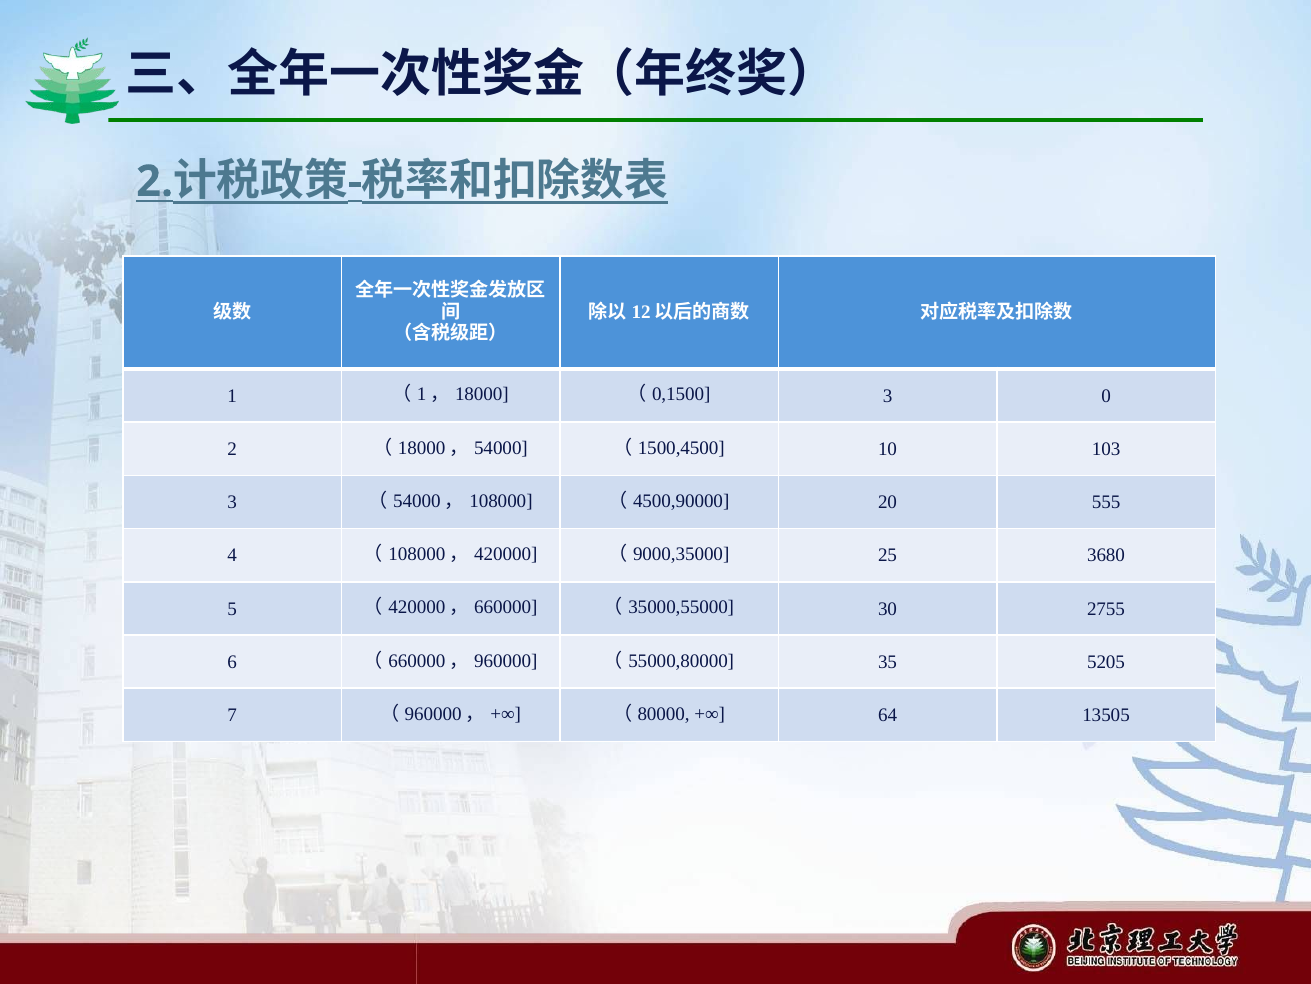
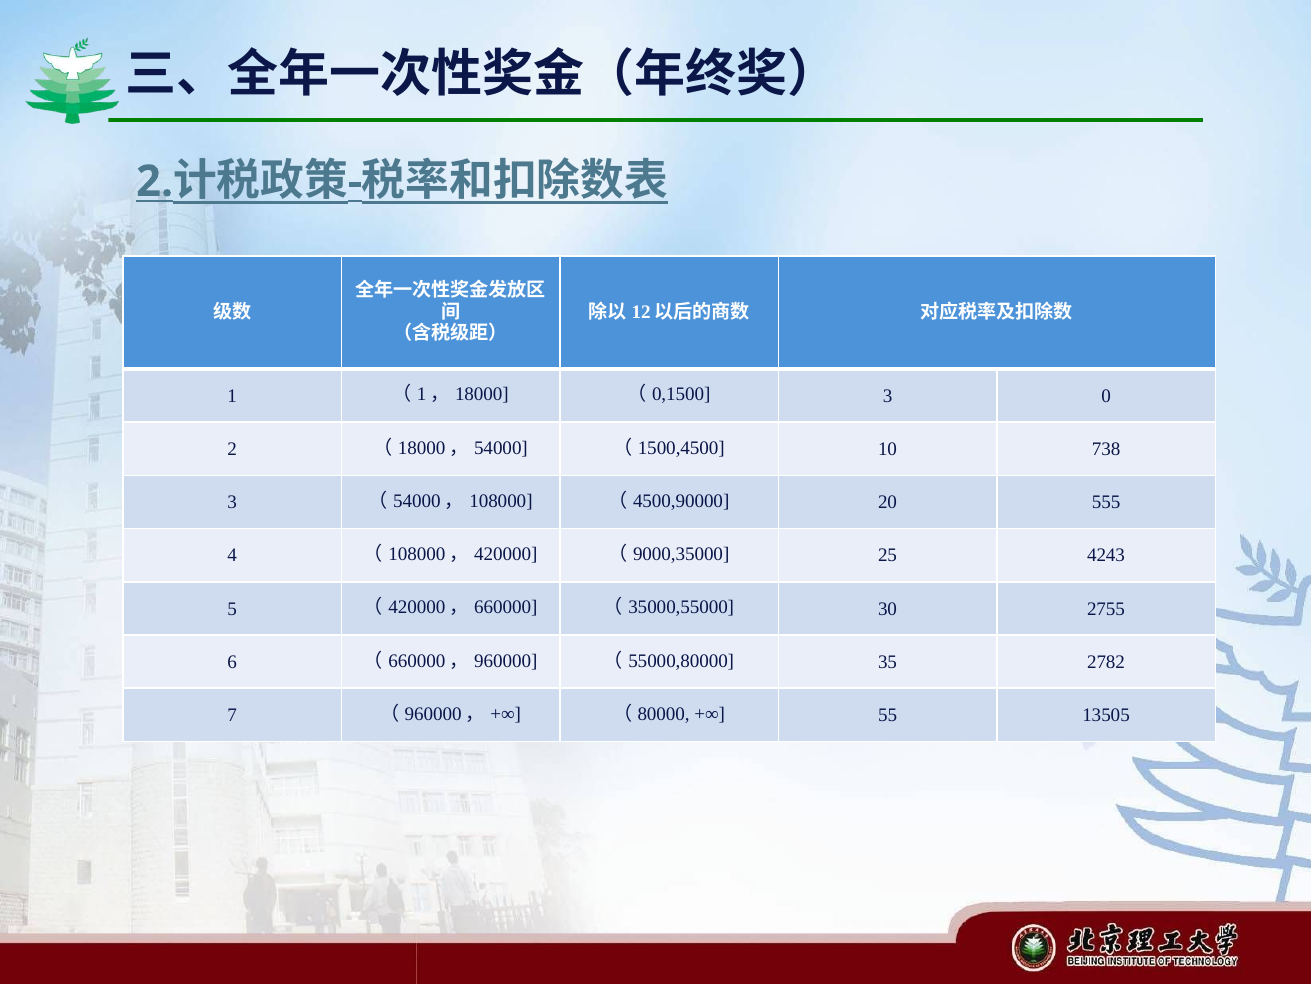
103: 103 -> 738 (1106, 449)
3680: 3680 -> 4243 (1106, 555)
5205: 5205 -> 2782 (1106, 661)
64: 64 -> 55 (888, 715)
